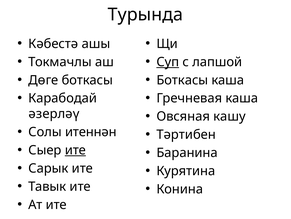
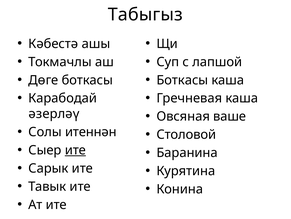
Турында: Турында -> Табыгыз (145, 15)
Суп underline: present -> none (168, 62)
кашу: кашу -> ваше (230, 116)
Тәртибен: Тәртибен -> Столовой (186, 134)
